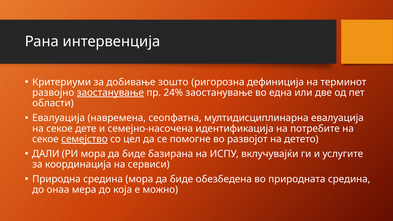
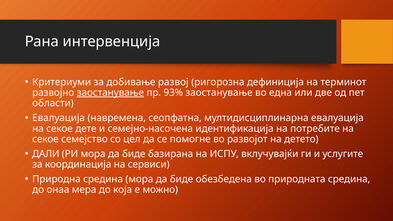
зошто: зошто -> развој (173, 82)
24%: 24% -> 93% (173, 93)
семејство underline: present -> none (84, 139)
